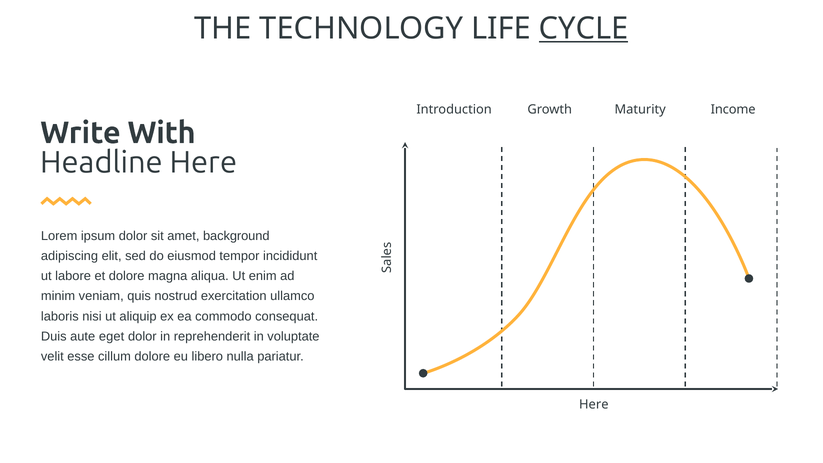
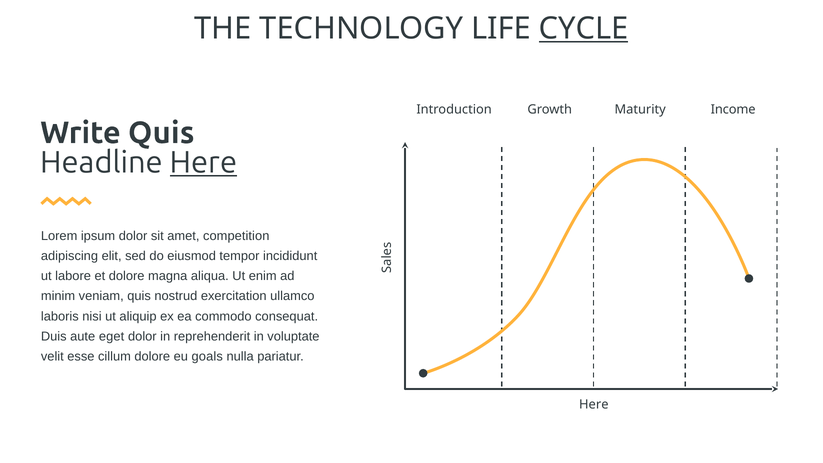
Write With: With -> Quis (161, 133)
Here underline: none -> present (204, 162)
background: background -> competition (236, 236)
libero: libero -> goals (207, 356)
